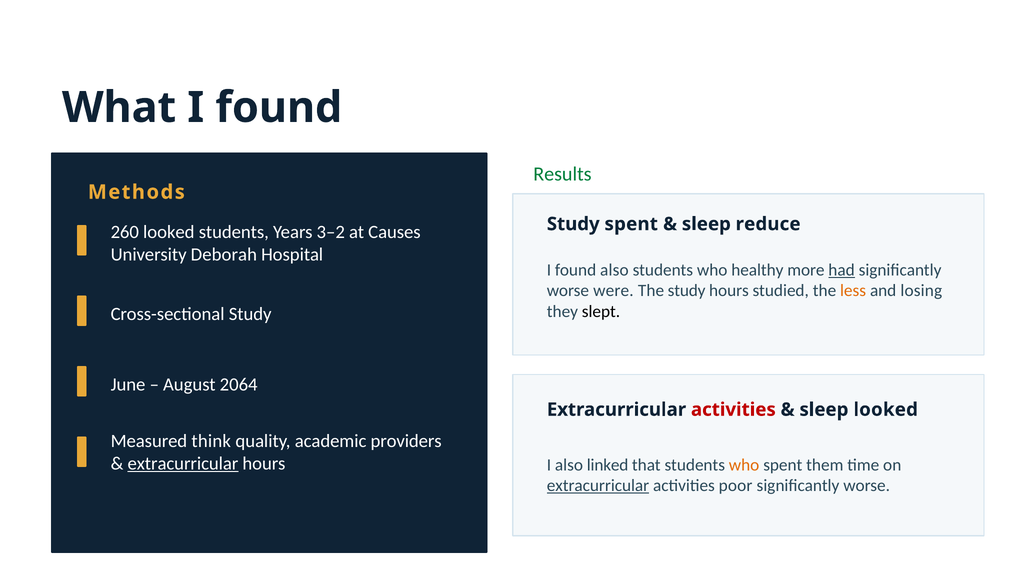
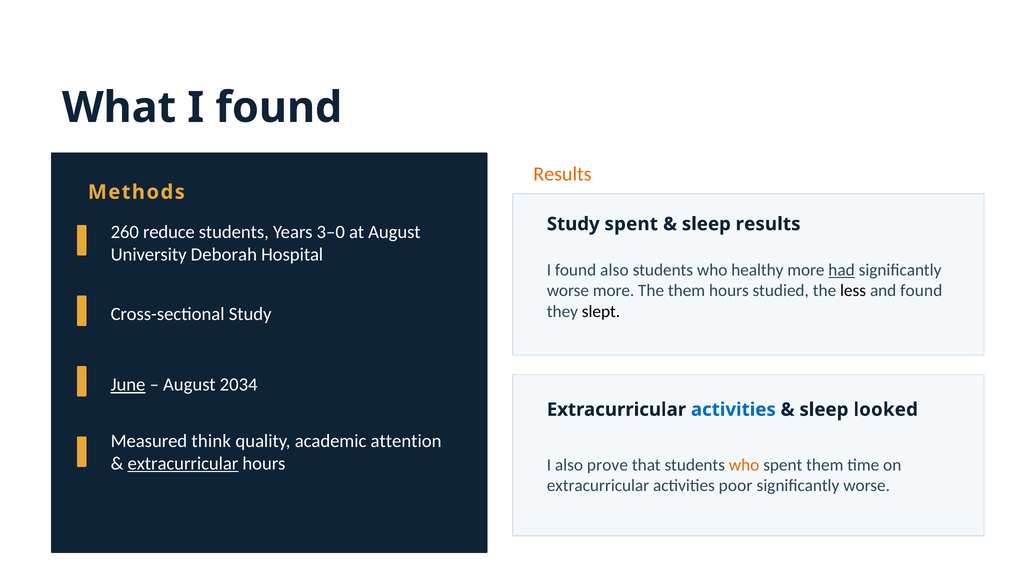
Results colour: green -> orange (562, 174)
sleep reduce: reduce -> results (768, 224)
260 looked: looked -> reduce (169, 232)
3–2: 3–2 -> 3–0 (331, 232)
at Causes: Causes -> August (394, 232)
worse were: were -> more (614, 291)
The study: study -> them (687, 291)
less colour: orange -> black (853, 291)
and losing: losing -> found (921, 291)
June underline: none -> present (128, 385)
2064: 2064 -> 2034 (239, 385)
activities colour: red -> blue (733, 409)
providers: providers -> attention (406, 441)
linked: linked -> prove (607, 465)
extracurricular underline: present -> none (598, 486)
